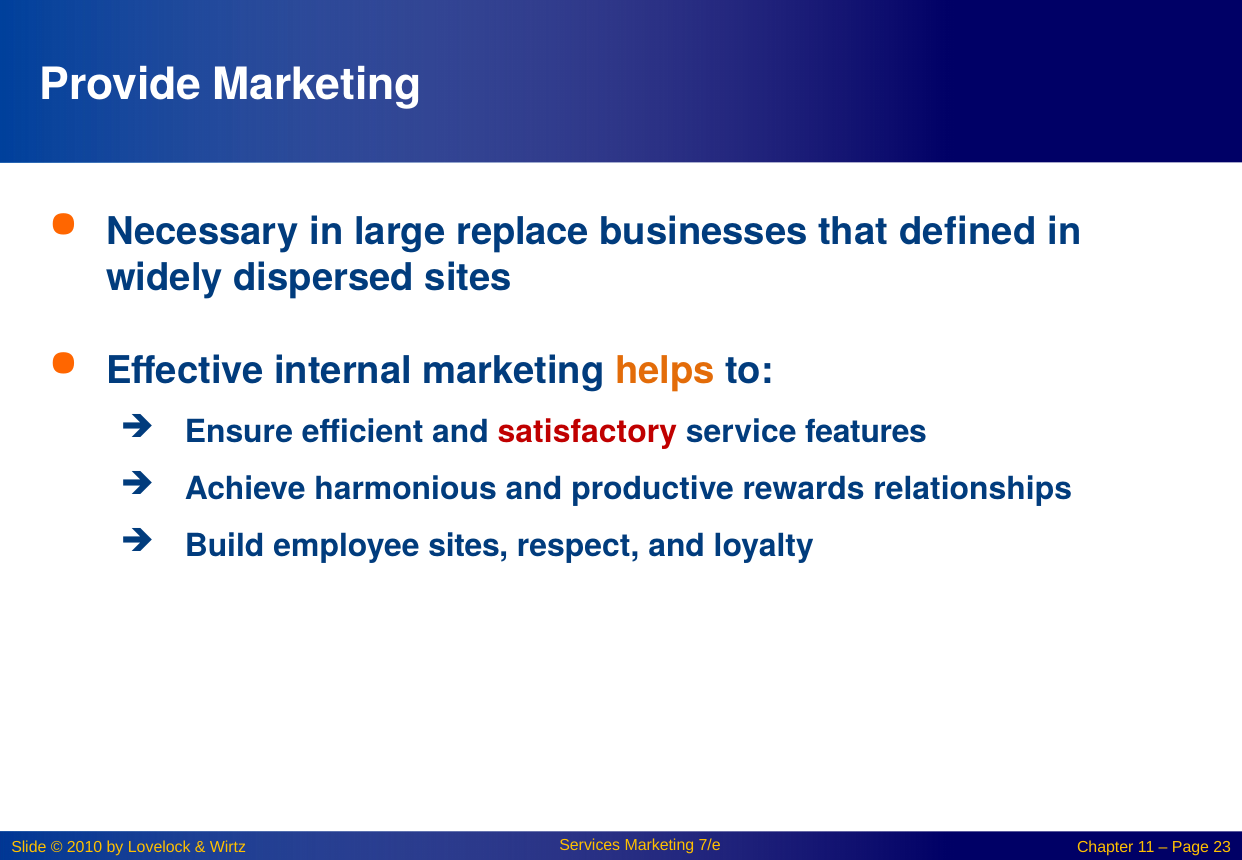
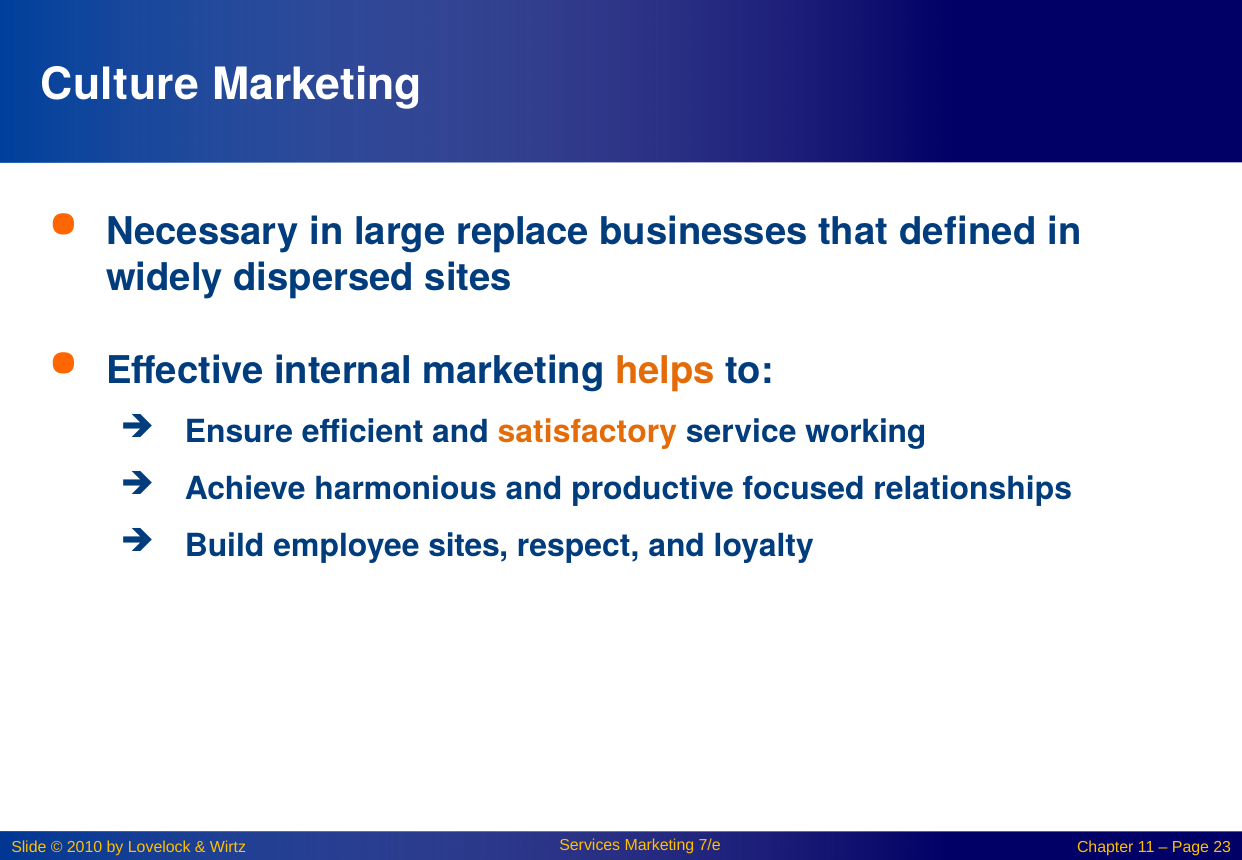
Provide: Provide -> Culture (120, 84)
satisfactory colour: red -> orange (587, 432)
features: features -> working (866, 432)
rewards: rewards -> focused (804, 489)
